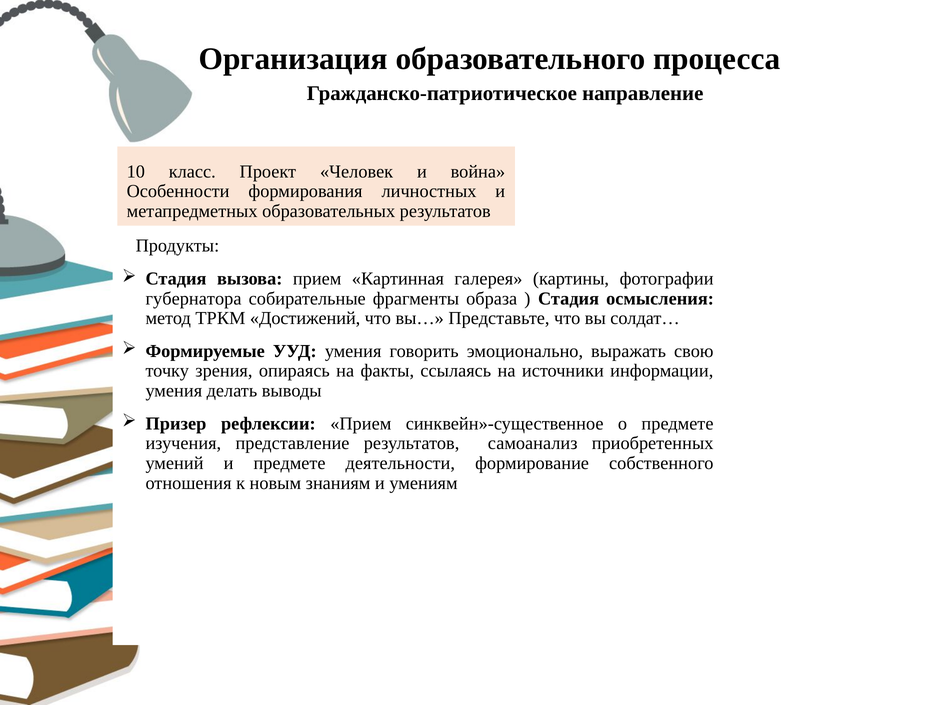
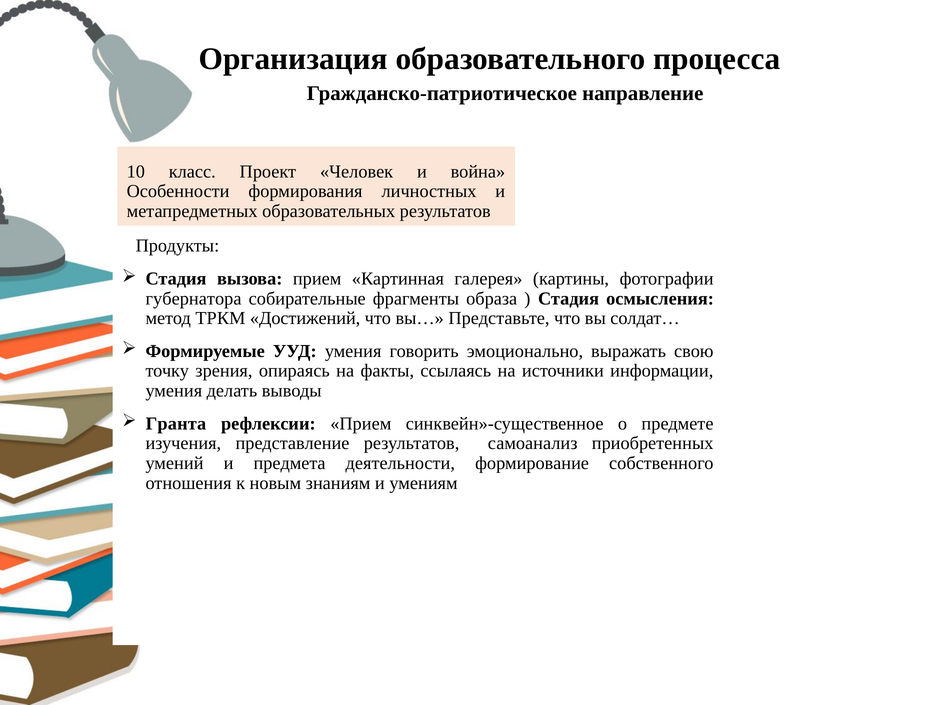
Призер: Призер -> Гранта (176, 424)
и предмете: предмете -> предмета (290, 463)
